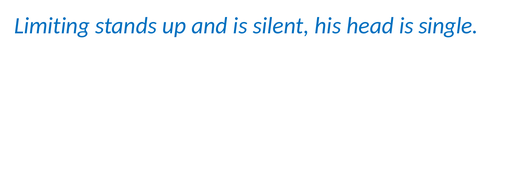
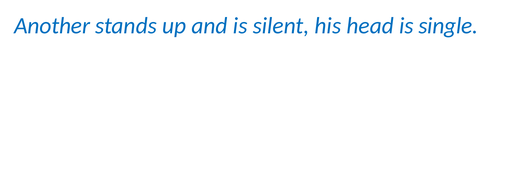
Limiting: Limiting -> Another (52, 26)
